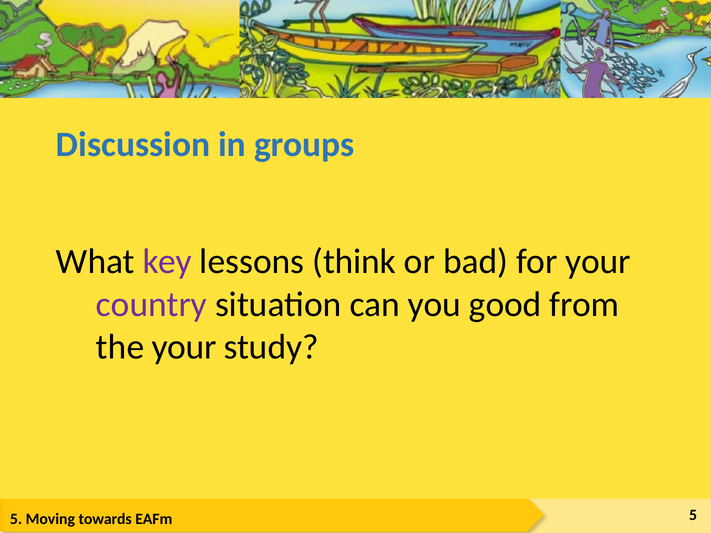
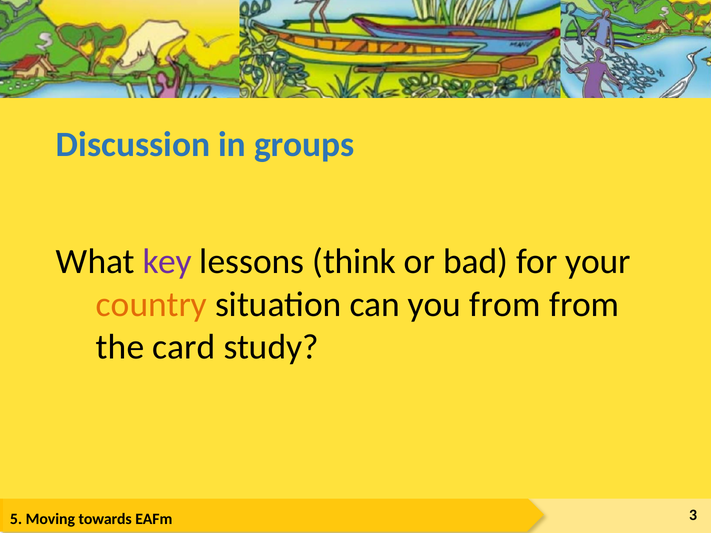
country colour: purple -> orange (151, 304)
you good: good -> from (505, 304)
the your: your -> card (184, 347)
5: 5 -> 3 (693, 516)
